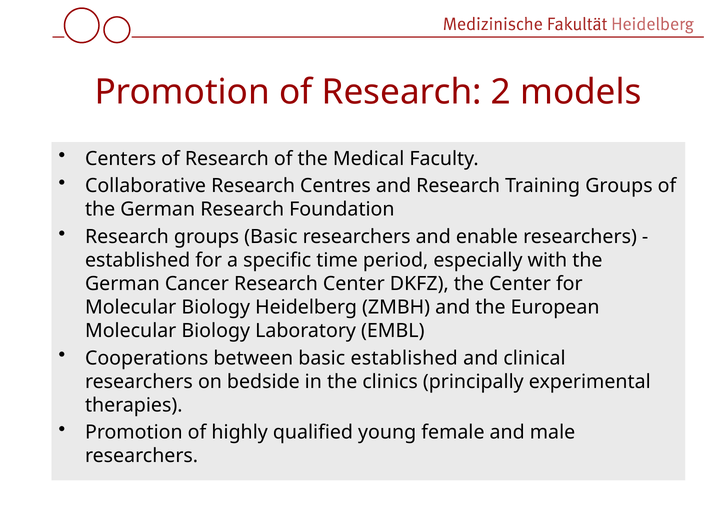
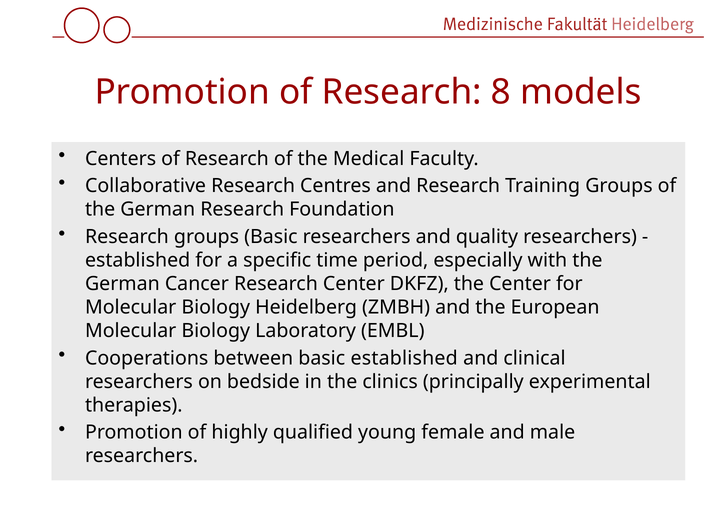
2: 2 -> 8 (501, 92)
enable: enable -> quality (487, 237)
